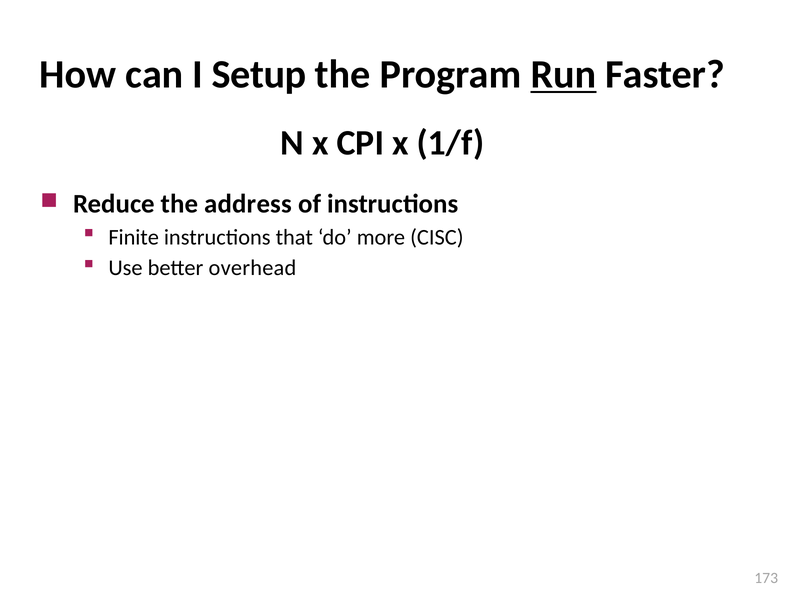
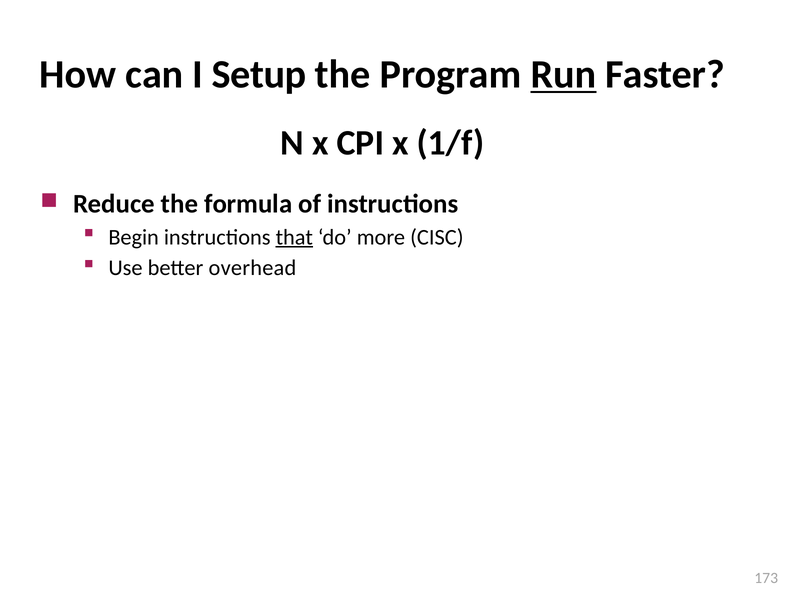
address: address -> formula (248, 204)
Finite: Finite -> Begin (134, 237)
that underline: none -> present (294, 237)
